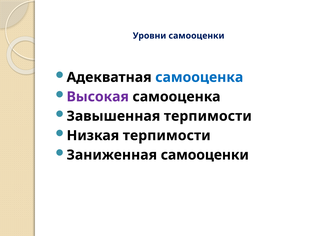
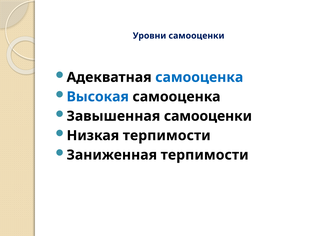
Высокая colour: purple -> blue (98, 97)
Завышенная терпимости: терпимости -> самооценки (208, 116)
Заниженная самооценки: самооценки -> терпимости (205, 155)
